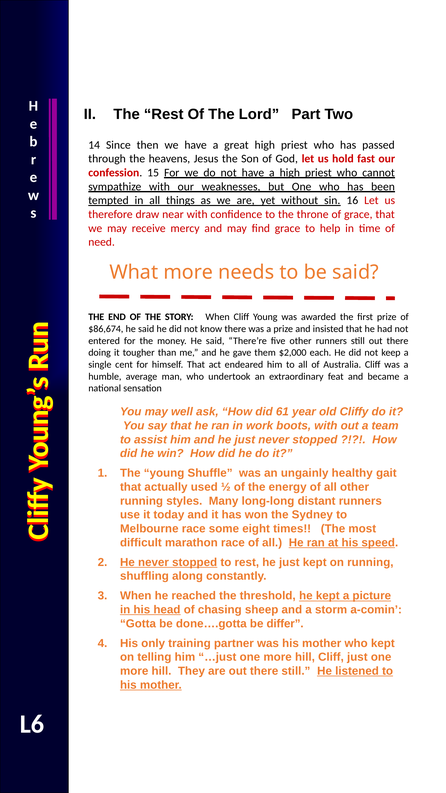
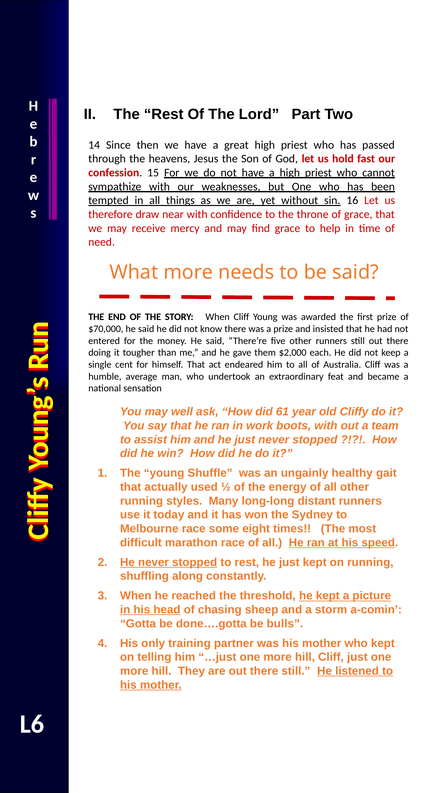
$86,674: $86,674 -> $70,000 (106, 329)
differ: differ -> bulls (285, 623)
